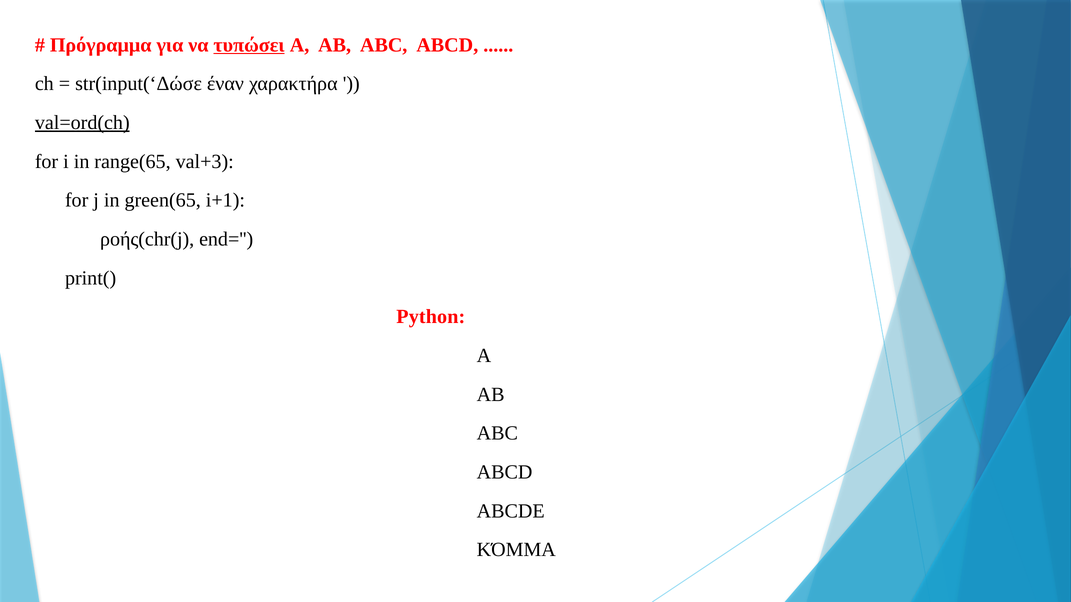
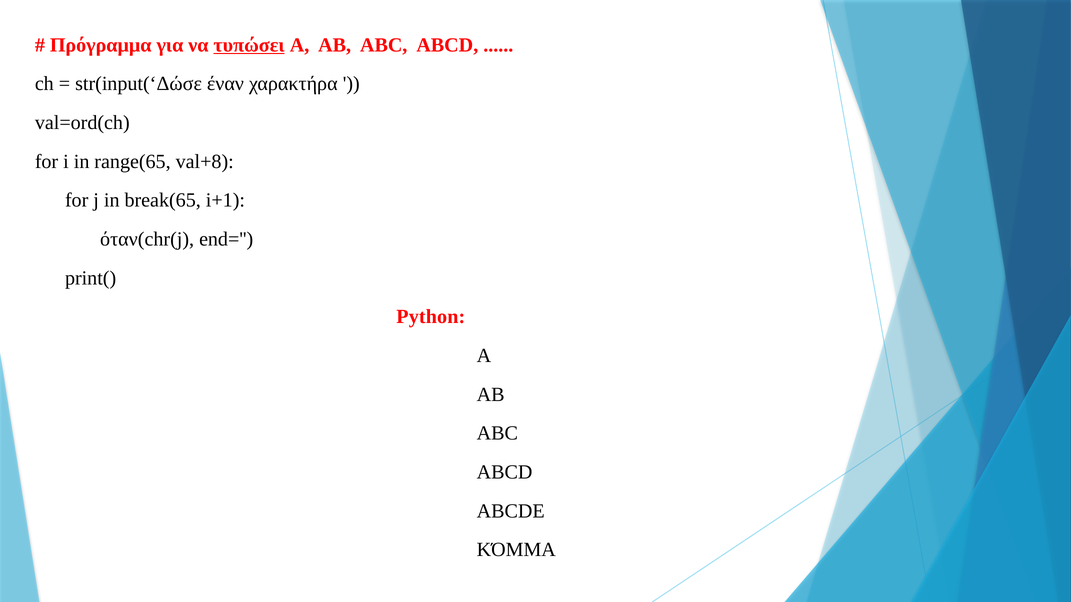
val=ord(ch underline: present -> none (82, 123)
val+3: val+3 -> val+8 (205, 162)
green(65: green(65 -> break(65 (163, 200)
ροής(chr(j: ροής(chr(j -> όταν(chr(j (147, 239)
